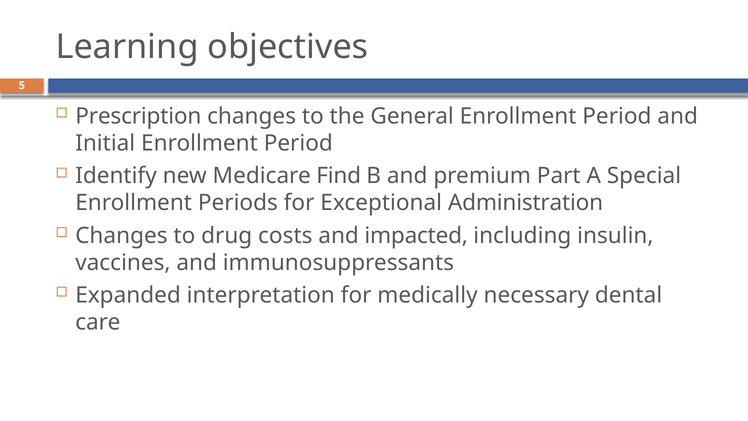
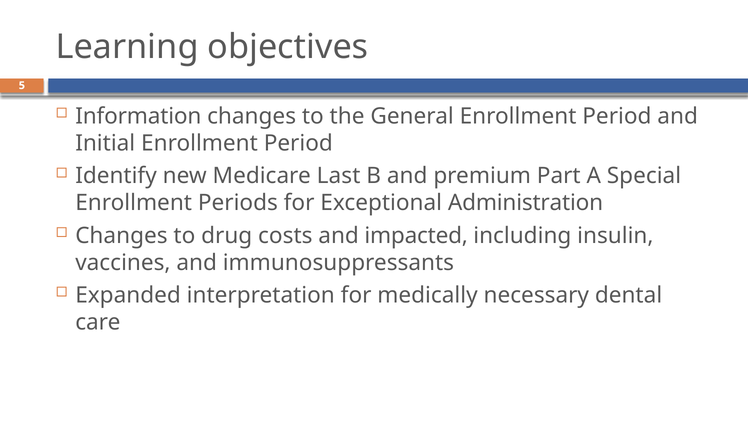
Prescription: Prescription -> Information (138, 116)
Find: Find -> Last (339, 176)
